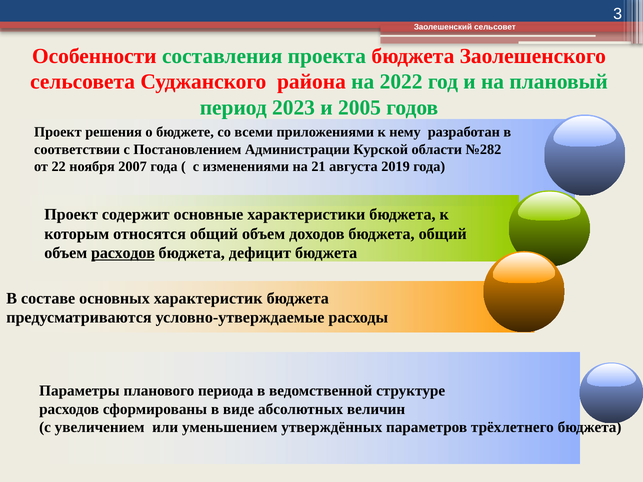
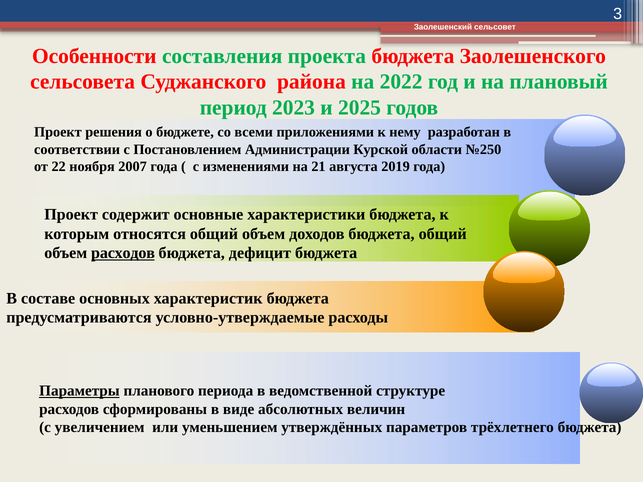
2005: 2005 -> 2025 (360, 108)
№282: №282 -> №250 (483, 149)
Параметры underline: none -> present (79, 391)
